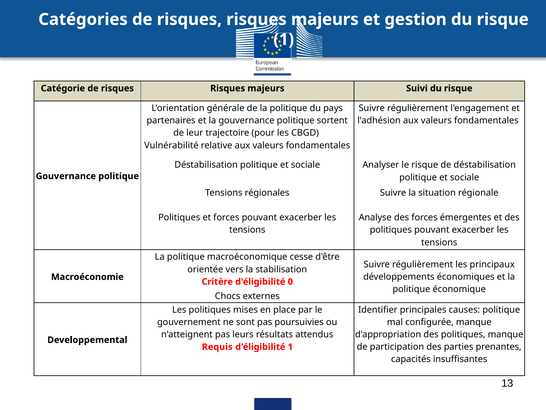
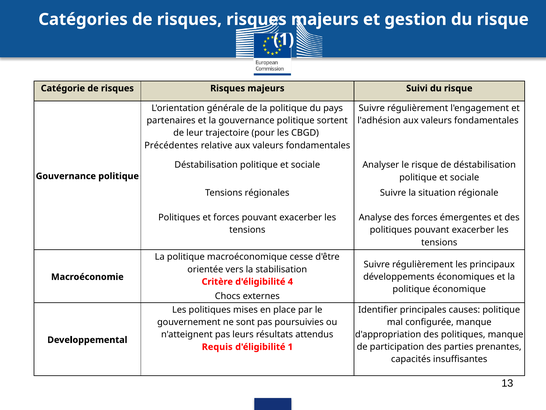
Vulnérabilité: Vulnérabilité -> Précédentes (171, 145)
0: 0 -> 4 (290, 281)
